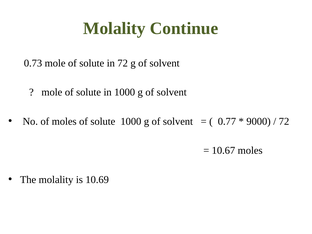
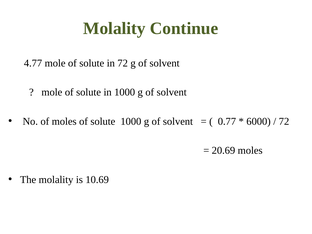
0.73: 0.73 -> 4.77 (33, 63)
9000: 9000 -> 6000 (259, 121)
10.67: 10.67 -> 20.69 (223, 150)
